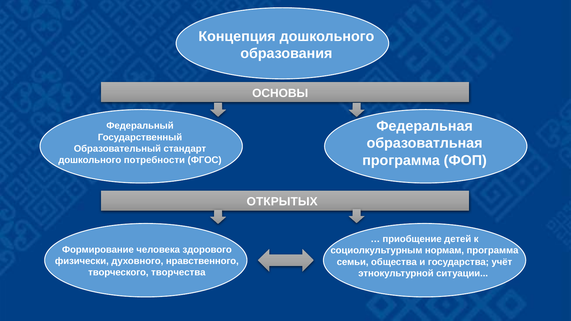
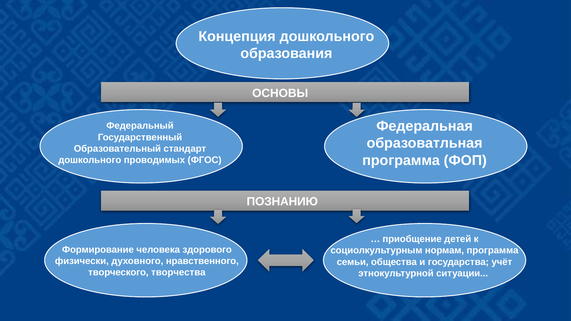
потребности: потребности -> проводимых (154, 160)
ОТКРЫТЫХ: ОТКРЫТЫХ -> ПОЗНАНИЮ (282, 202)
